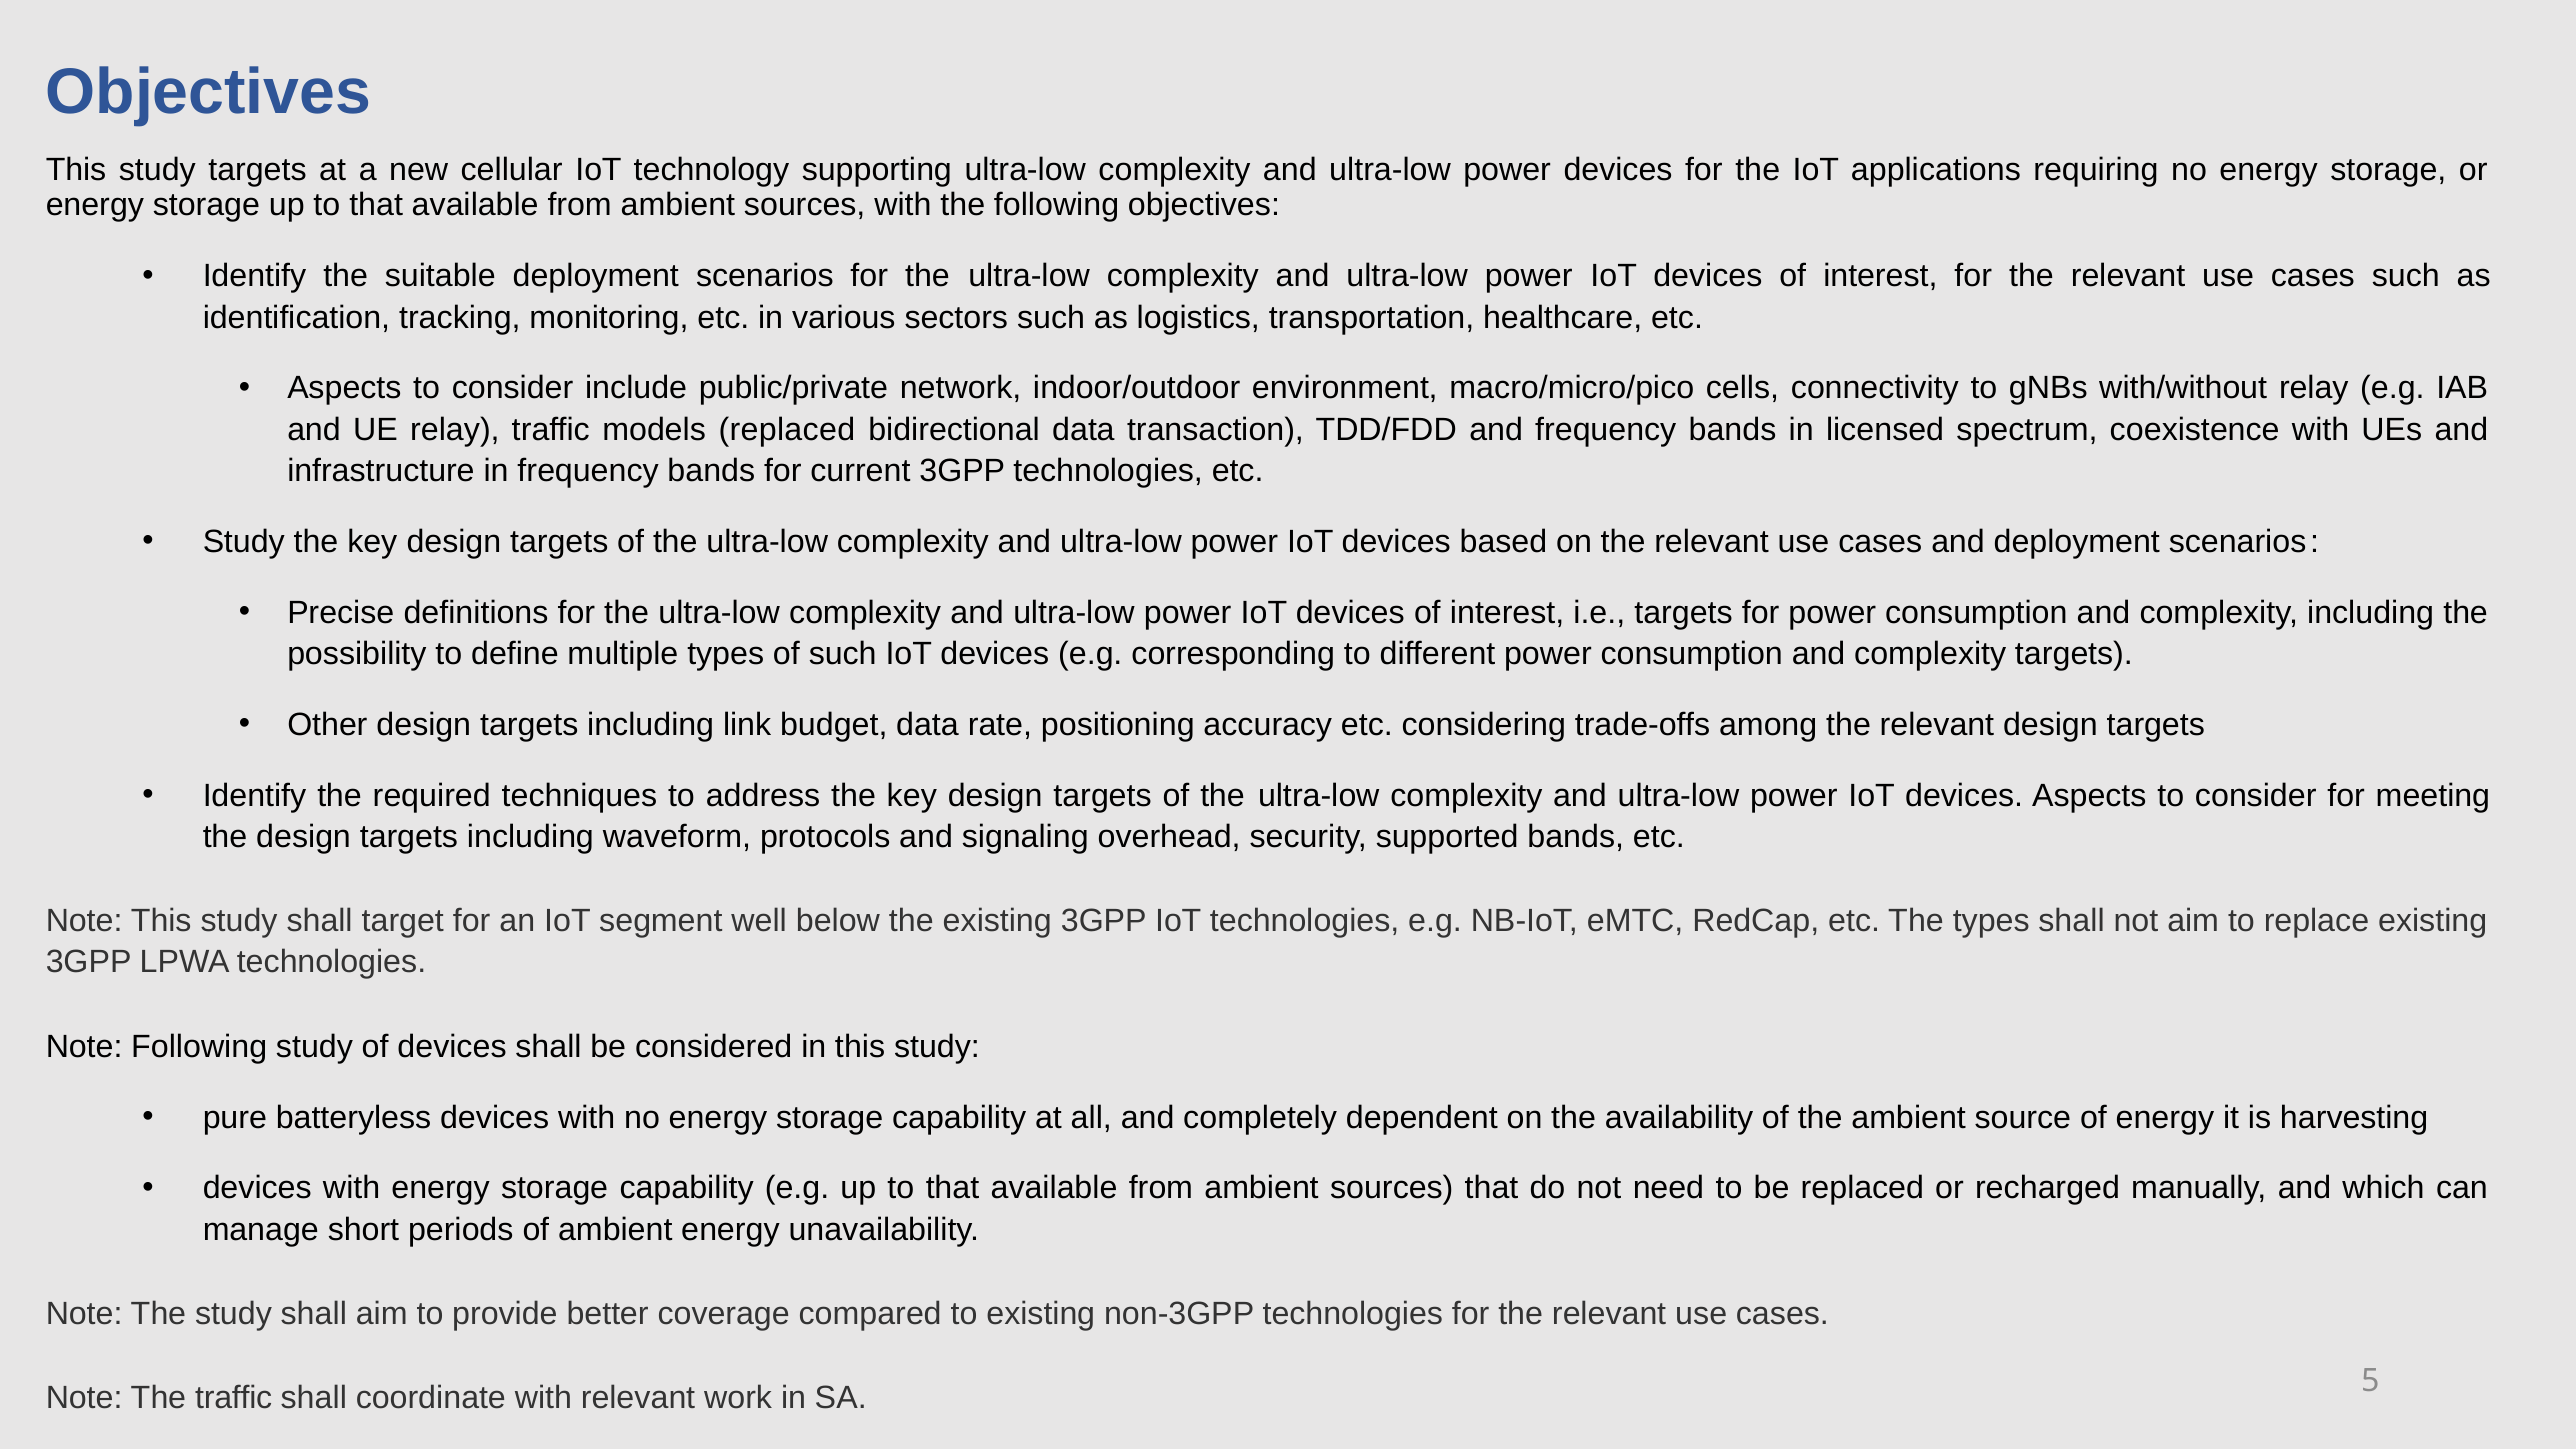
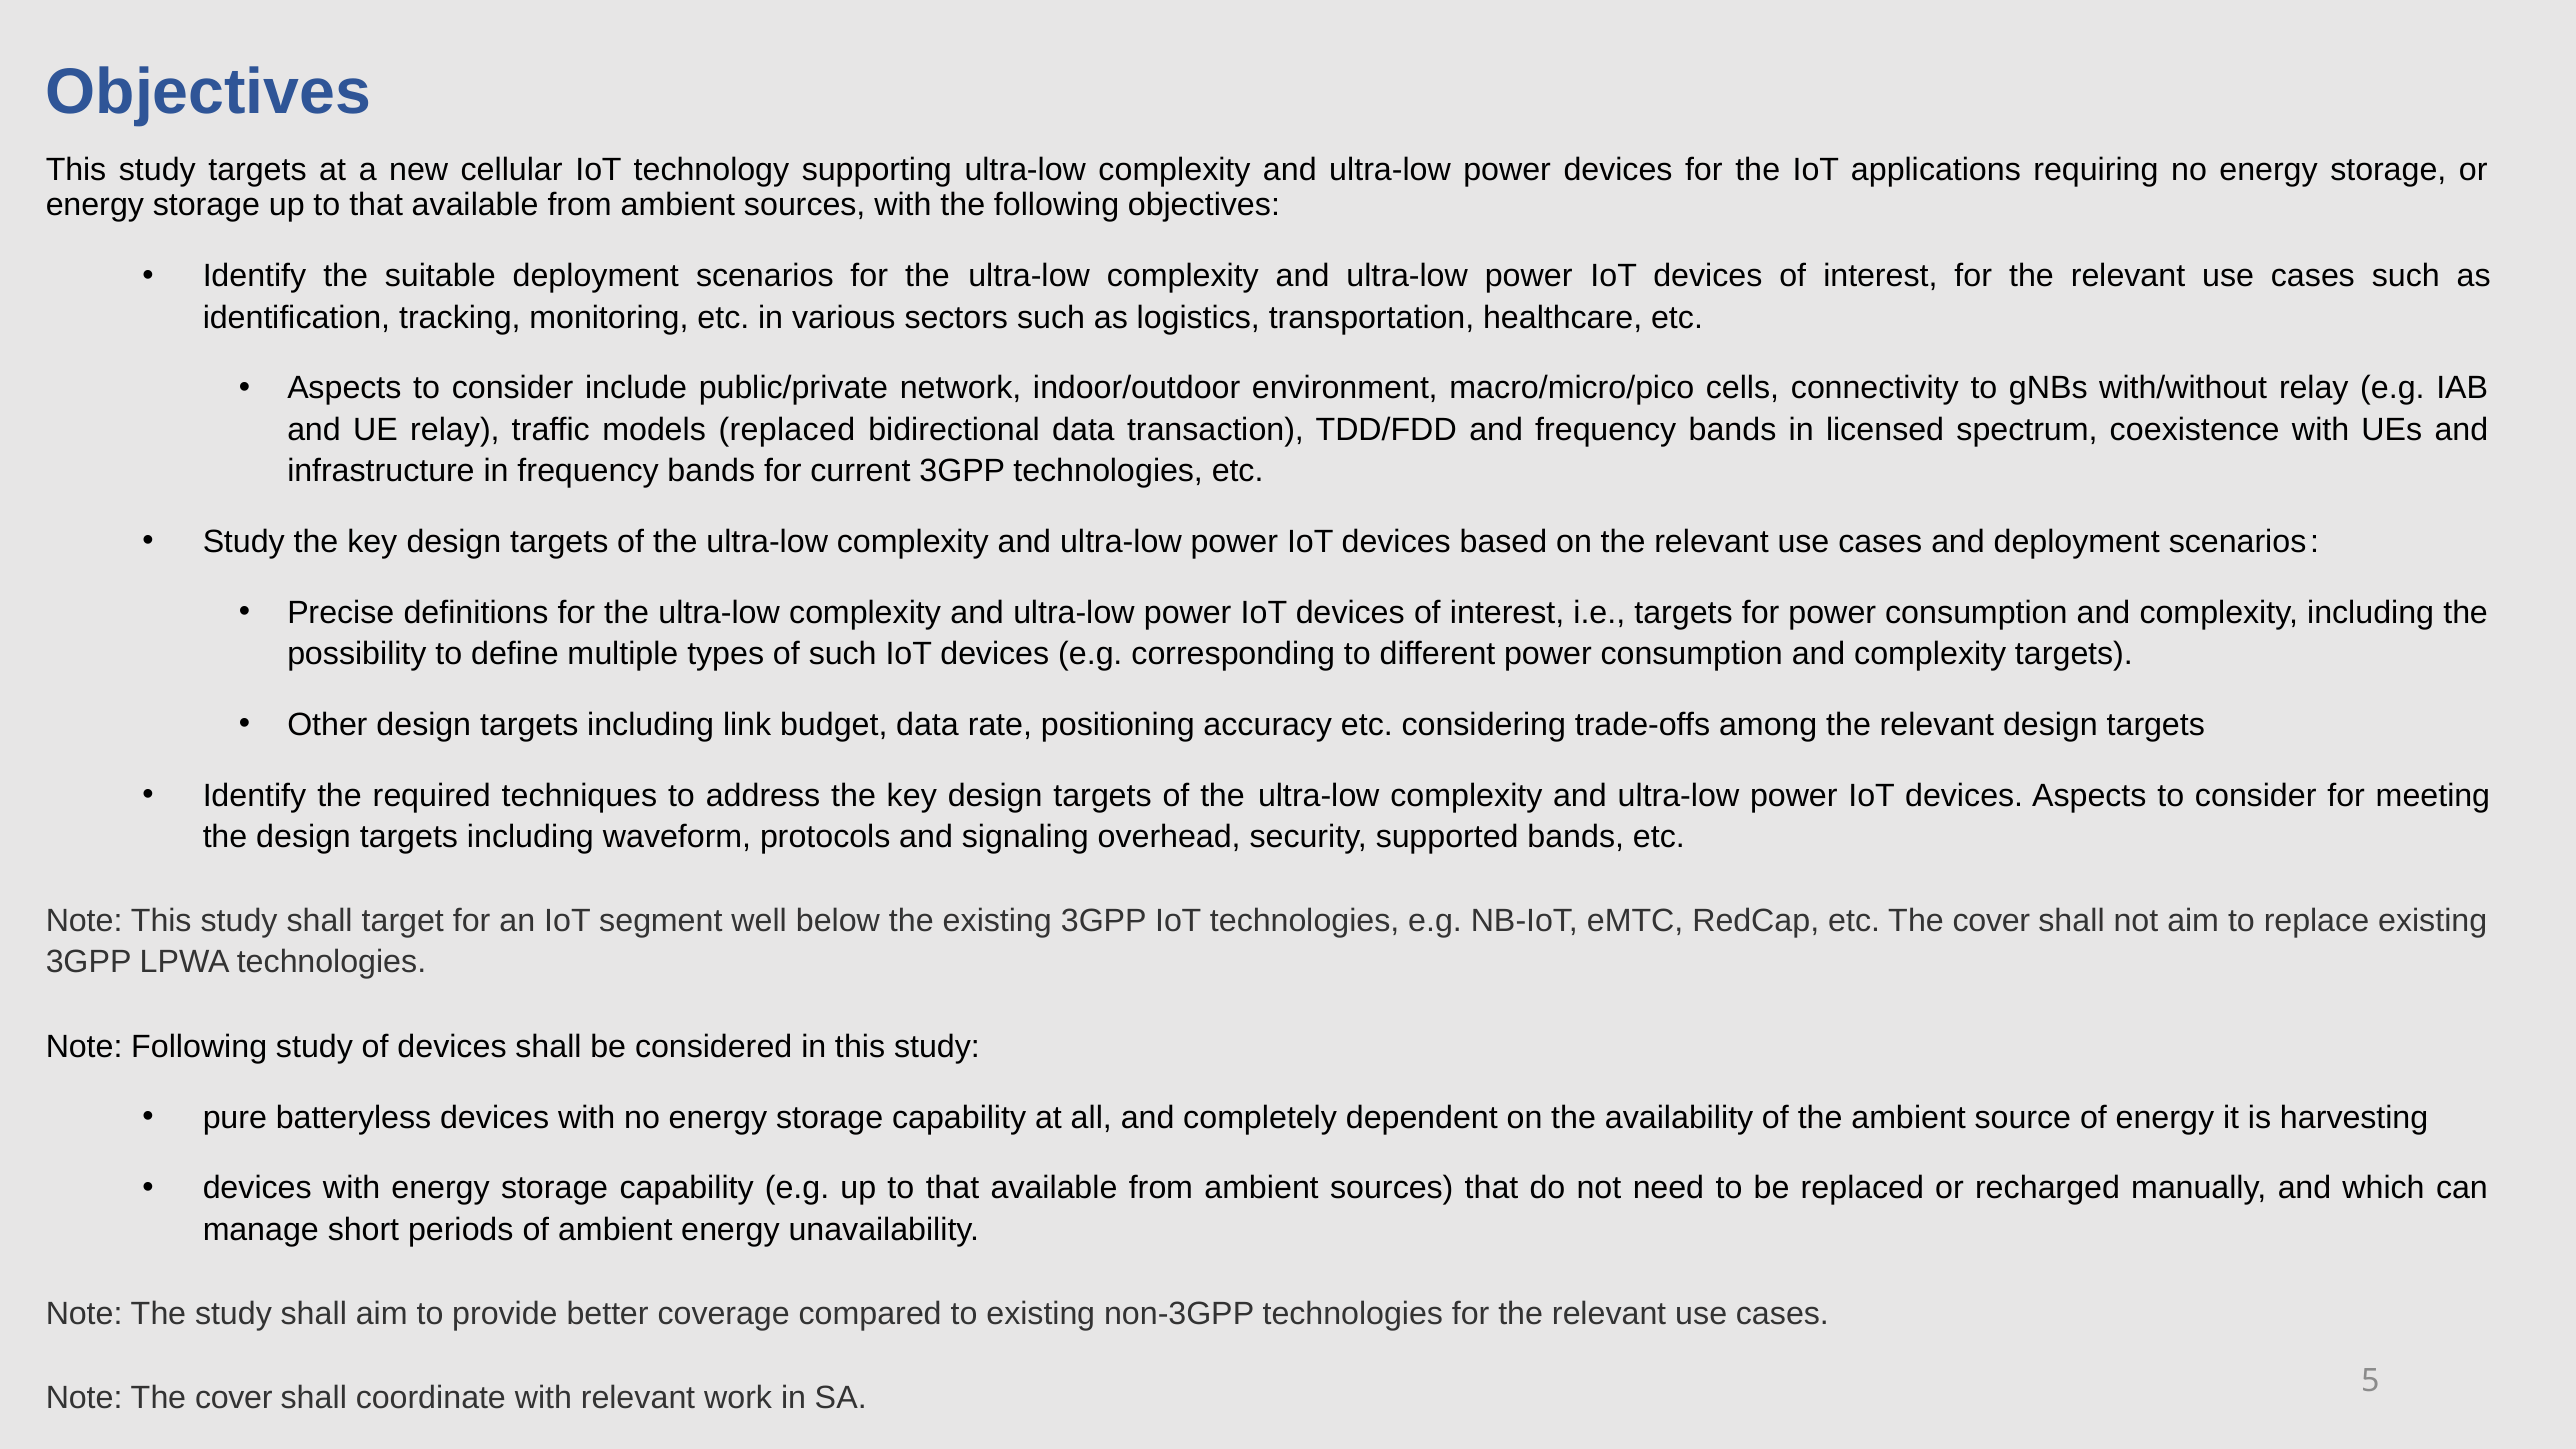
etc The types: types -> cover (1991, 921)
Note The traffic: traffic -> cover (234, 1398)
